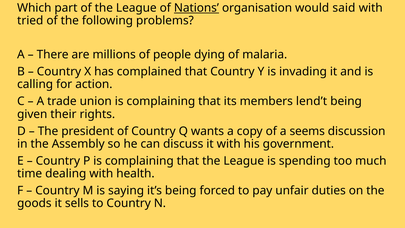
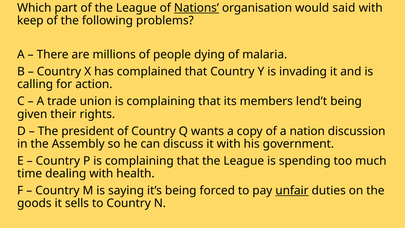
tried: tried -> keep (30, 21)
seems: seems -> nation (307, 131)
unfair underline: none -> present (292, 190)
